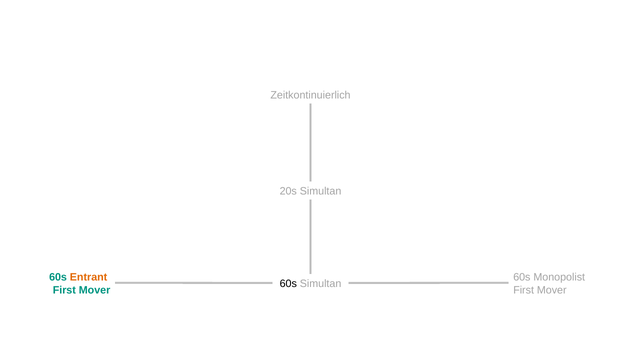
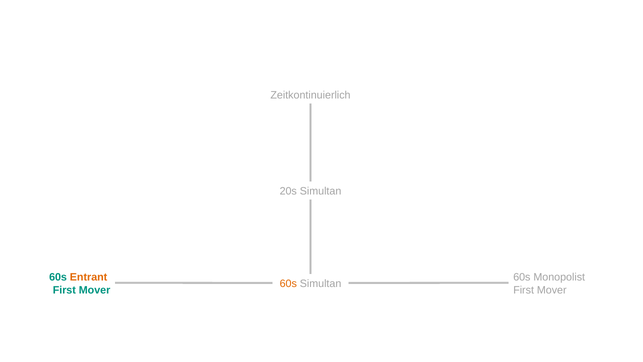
60s colour: black -> orange (288, 283)
